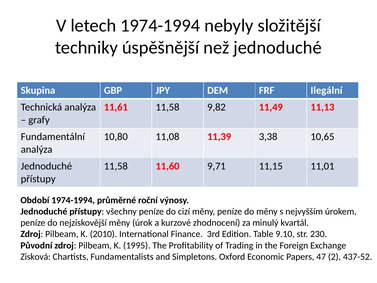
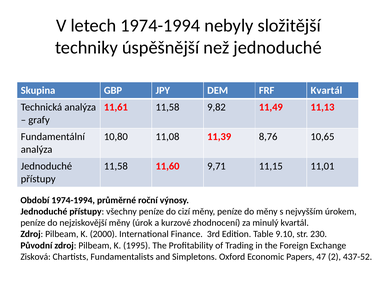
FRF Ilegální: Ilegální -> Kvartál (326, 90)
3,38: 3,38 -> 8,76 (268, 136)
2010: 2010 -> 2000 (104, 234)
